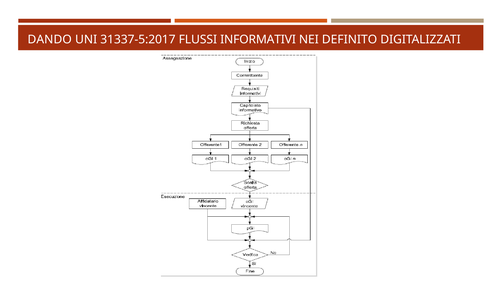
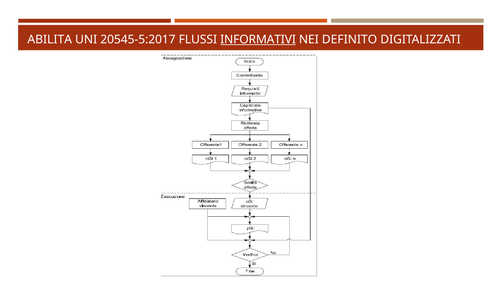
DANDO: DANDO -> ABILITA (50, 40)
31337-5:2017: 31337-5:2017 -> 20545-5:2017 (138, 40)
INFORMATIVI underline: none -> present (258, 40)
